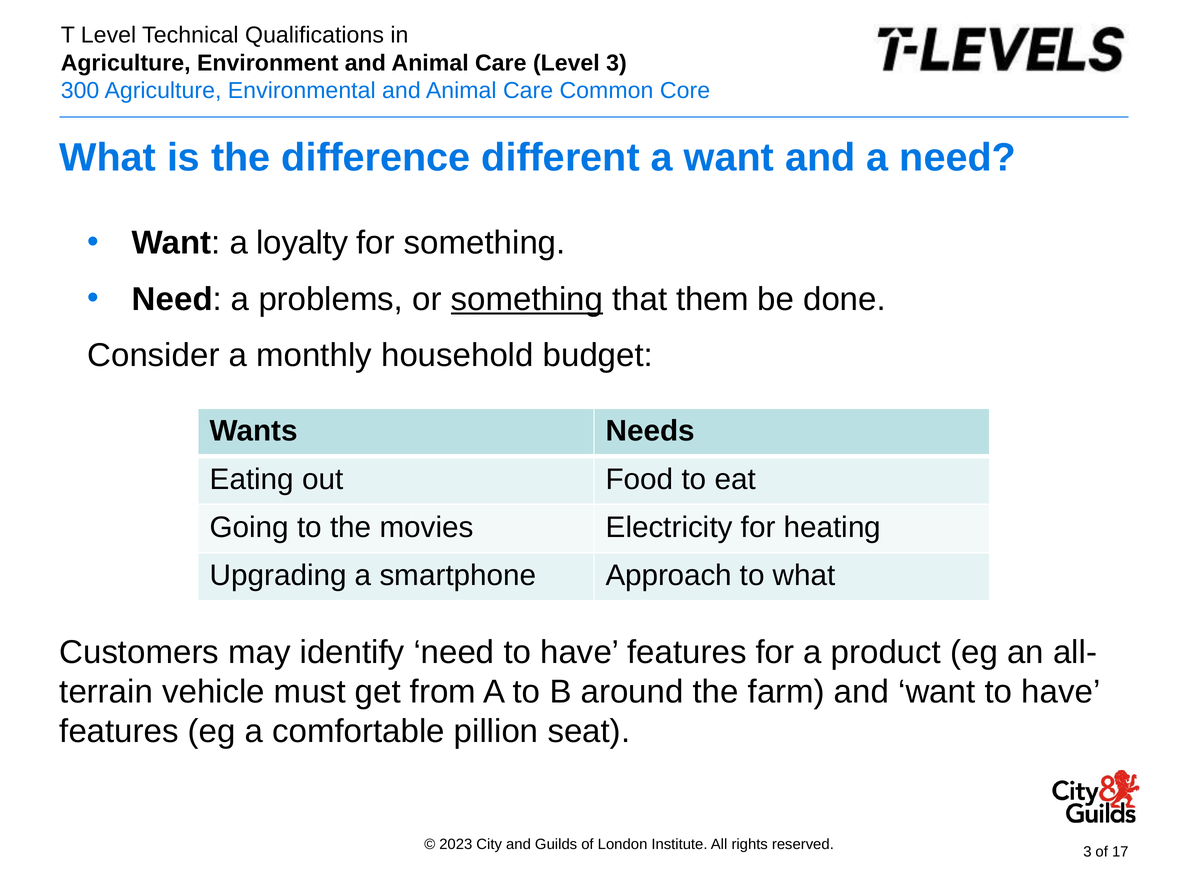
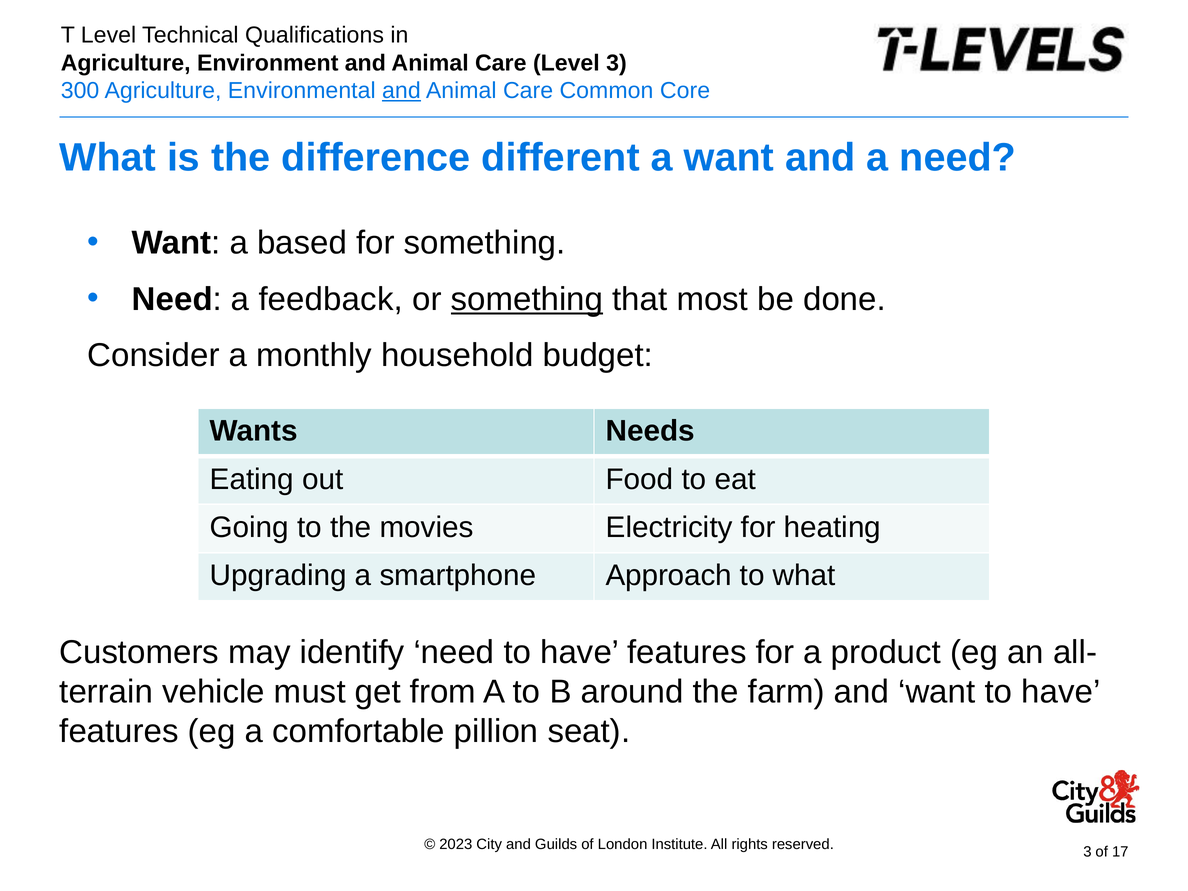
and underline: none -> present (401, 91)
loyalty: loyalty -> based (302, 243)
problems: problems -> feedback (331, 299)
them: them -> most (712, 299)
